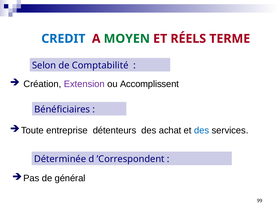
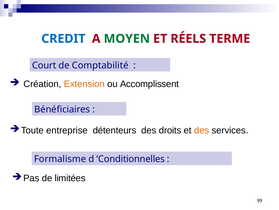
Selon: Selon -> Court (44, 65)
Extension colour: purple -> orange (84, 84)
achat: achat -> droits (170, 130)
des colour: blue -> orange (202, 130)
Déterminée: Déterminée -> Formalisme (60, 158)
’Correspondent: ’Correspondent -> ’Conditionnelles (131, 158)
général: général -> limitées (70, 178)
